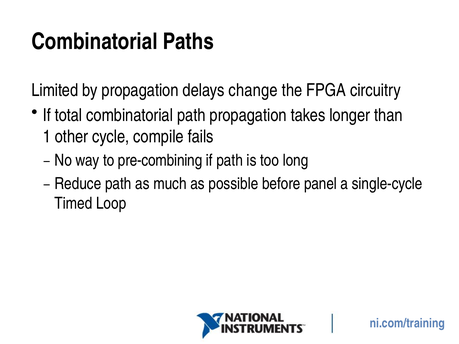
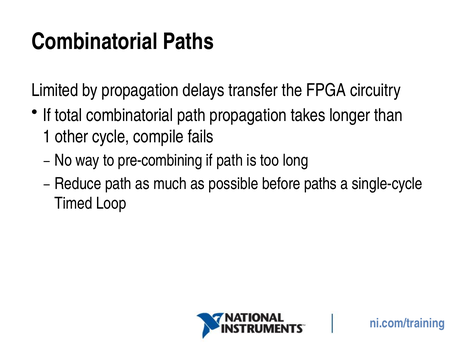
change: change -> transfer (253, 90)
before panel: panel -> paths (320, 184)
